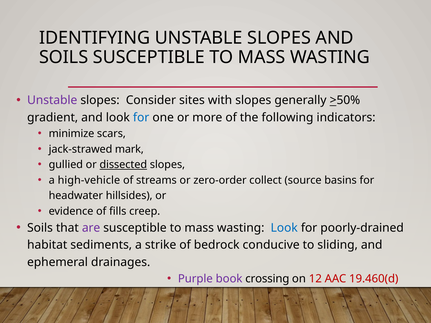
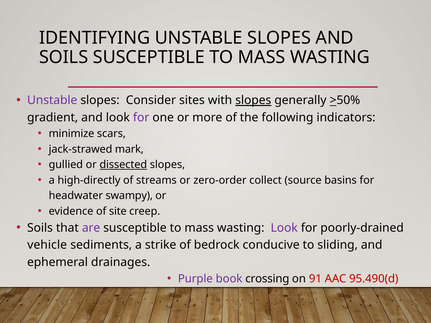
slopes underline: none -> present (253, 100)
for colour: blue -> purple (141, 118)
high-vehicle: high-vehicle -> high-directly (89, 180)
hillsides: hillsides -> swampy (129, 196)
fills: fills -> site (118, 211)
Look colour: blue -> purple (284, 228)
habitat: habitat -> vehicle (47, 245)
12: 12 -> 91 (315, 279)
19.460(d: 19.460(d -> 95.490(d (374, 279)
